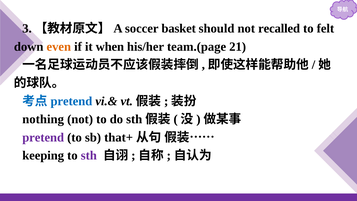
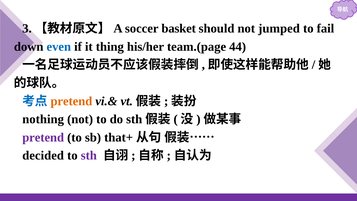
recalled: recalled -> jumped (279, 28)
felt: felt -> fail (325, 28)
even colour: orange -> blue (59, 47)
when: when -> thing (110, 47)
21: 21 -> 44 (238, 47)
pretend colour: blue -> orange (71, 101)
keeping: keeping -> decided (43, 155)
